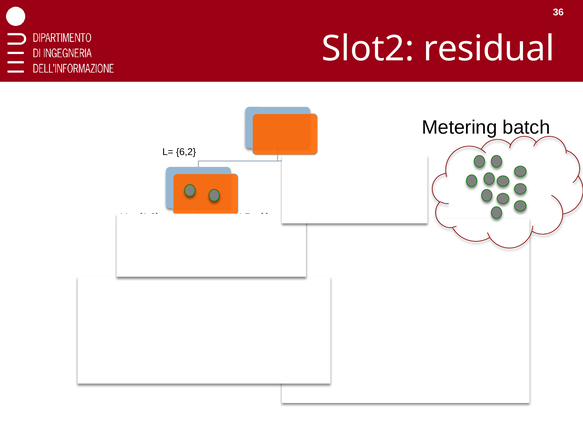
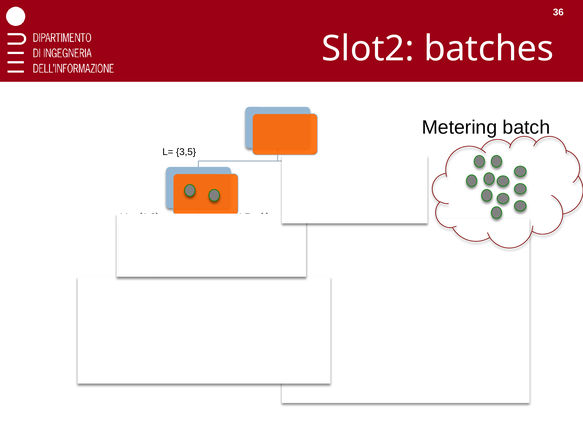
residual: residual -> batches (489, 49)
6,2: 6,2 -> 3,5 (186, 152)
